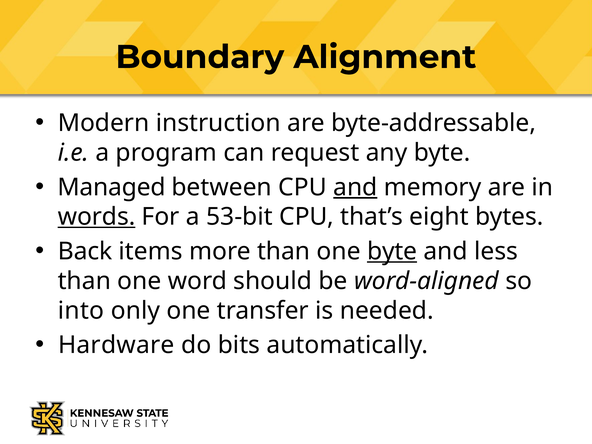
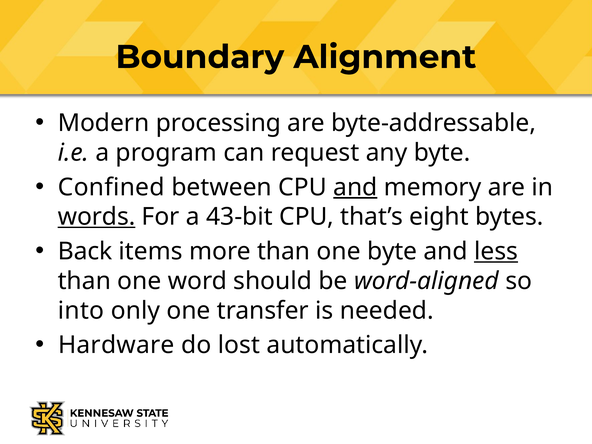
instruction: instruction -> processing (218, 123)
Managed: Managed -> Confined (111, 187)
53-bit: 53-bit -> 43-bit (239, 217)
byte underline: present -> none (392, 251)
less underline: none -> present (496, 251)
bits: bits -> lost (239, 345)
